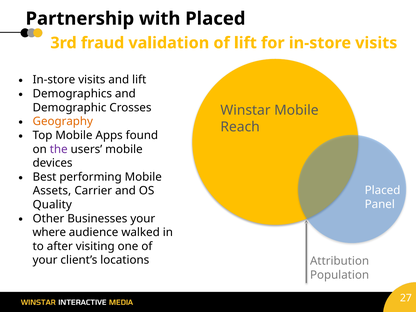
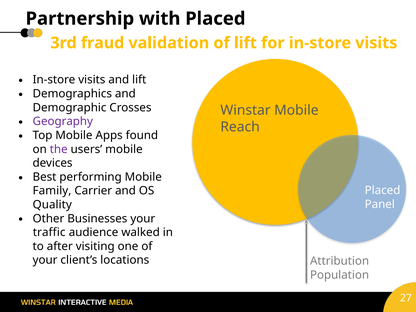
Geography colour: orange -> purple (63, 121)
Assets: Assets -> Family (52, 191)
where: where -> traffic (49, 232)
